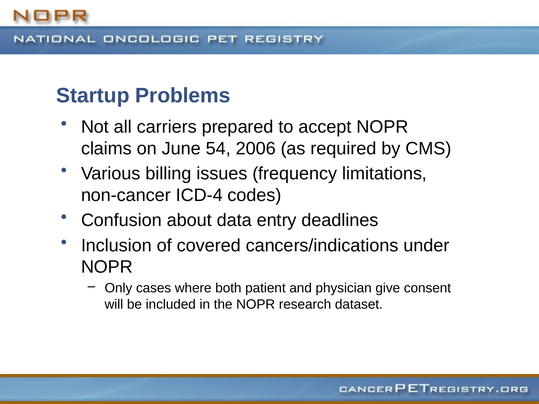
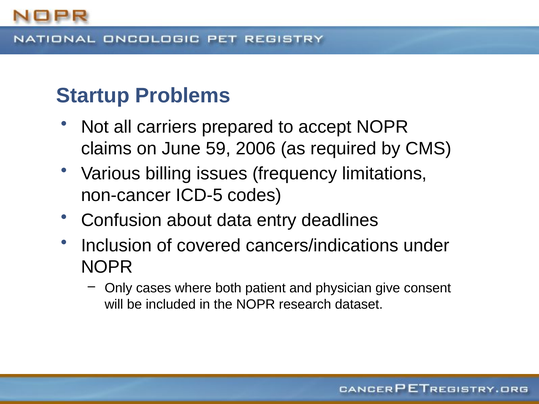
54: 54 -> 59 (218, 149)
ICD-4: ICD-4 -> ICD-5 (199, 195)
